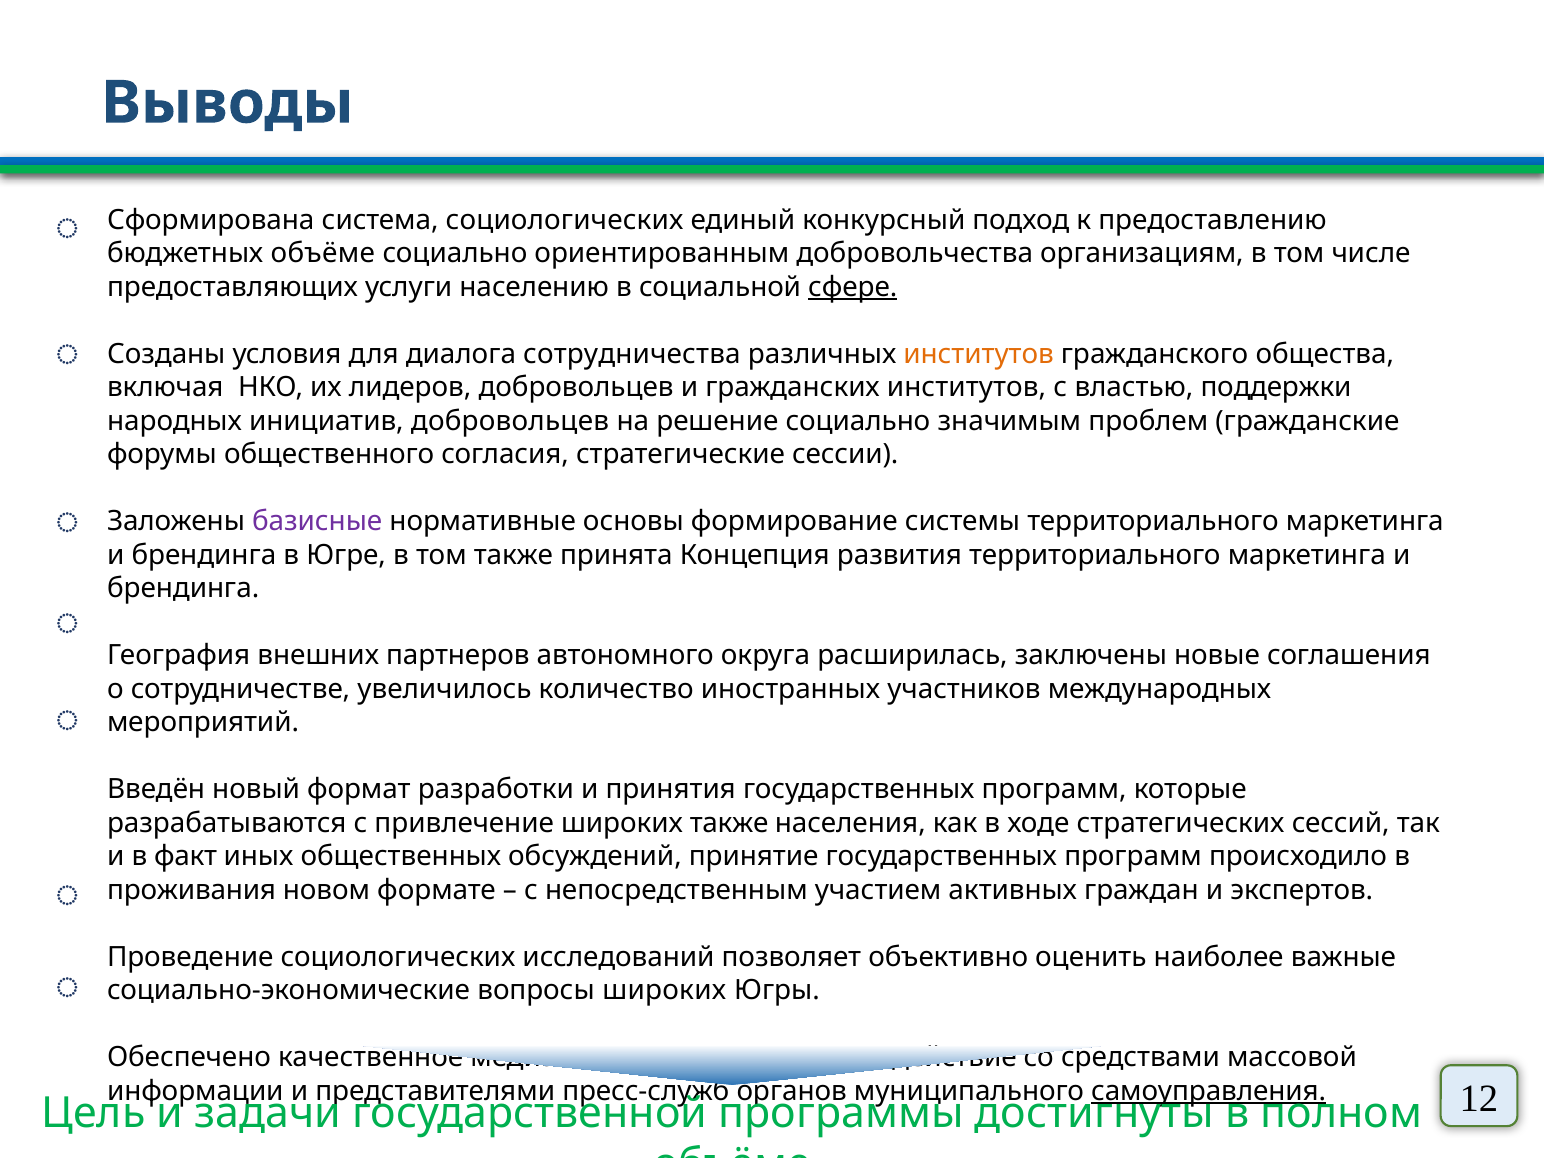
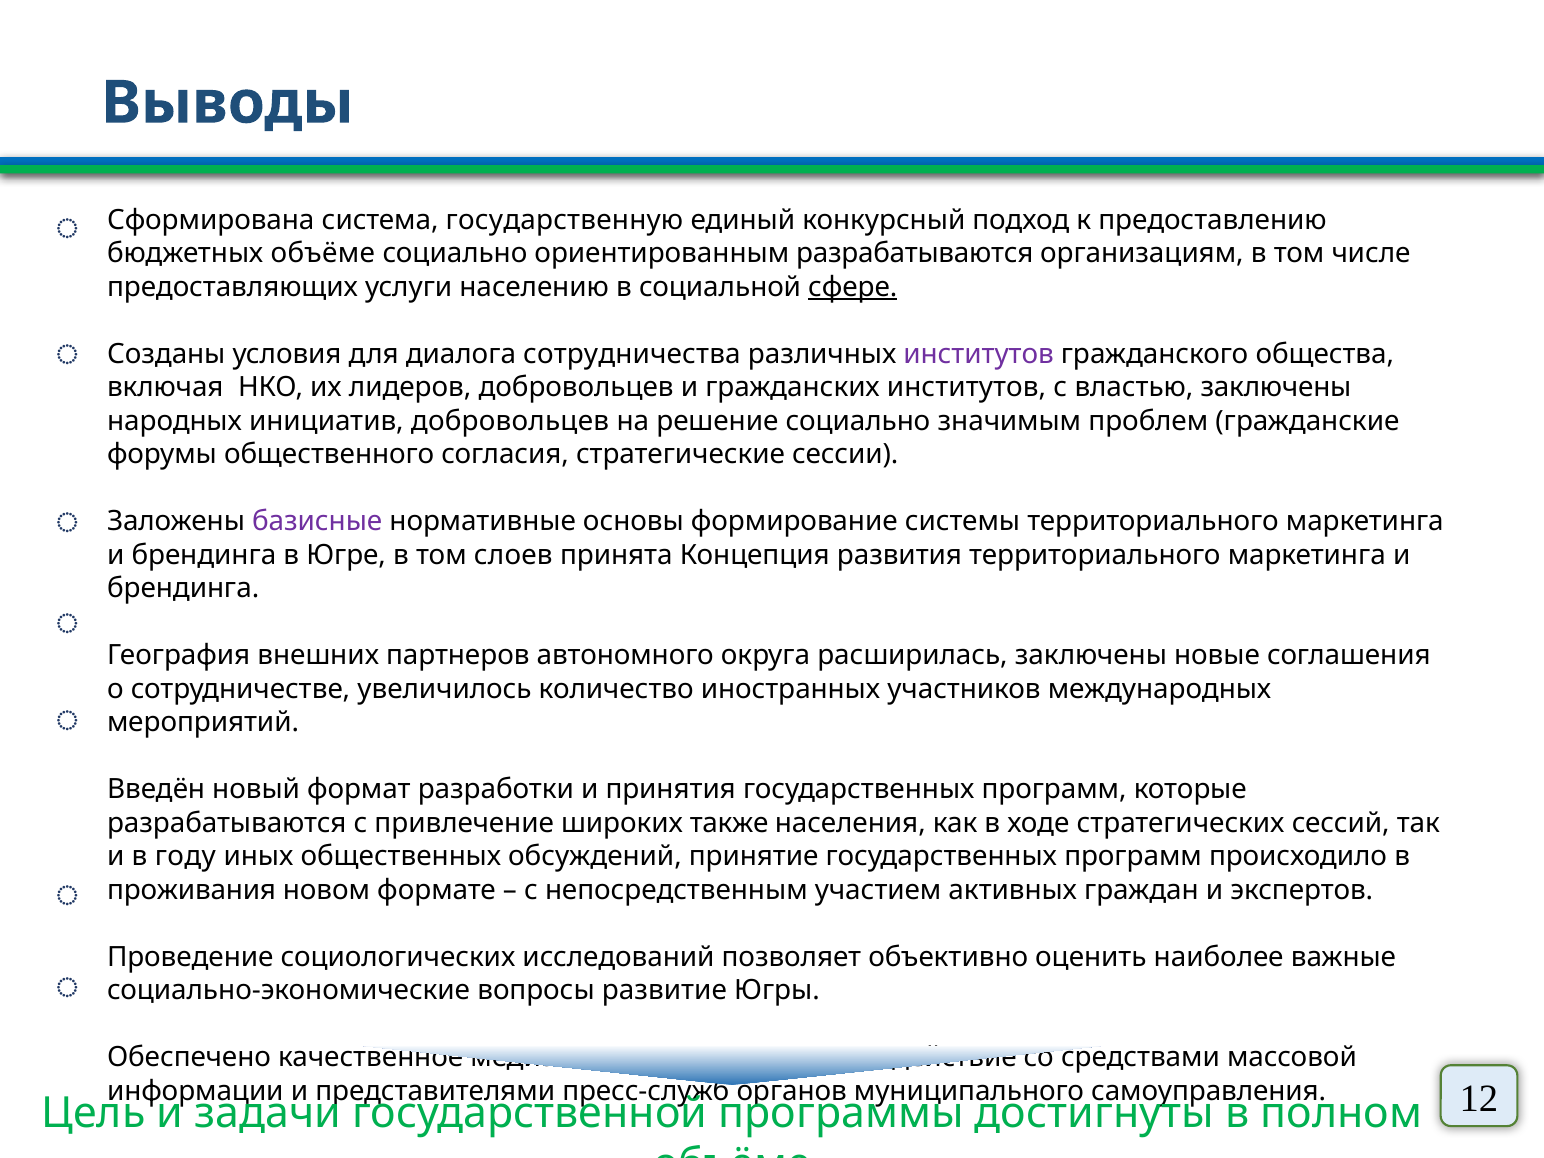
система социологических: социологических -> государственную (565, 220)
ориентированным добровольчества: добровольчества -> разрабатываются (915, 254)
институтов colour: orange -> purple (979, 354)
властью поддержки: поддержки -> заключены (1276, 388)
том также: также -> слоев (513, 555)
факт: факт -> году (185, 857)
вопросы широких: широких -> развитие (664, 991)
самоуправления underline: present -> none (1209, 1091)
